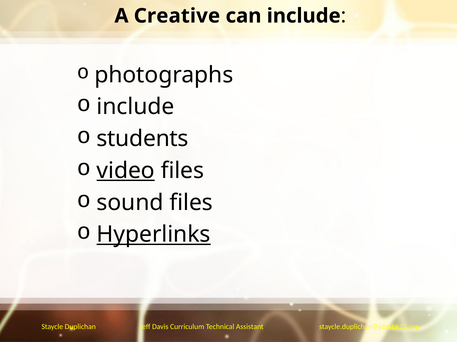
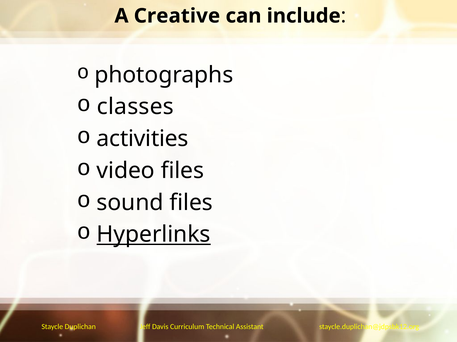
include: include -> classes (135, 107)
students: students -> activities (143, 139)
video underline: present -> none (126, 171)
